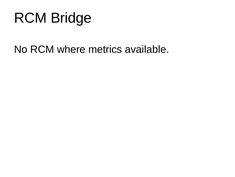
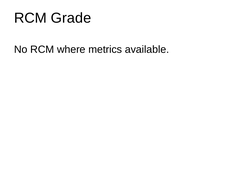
Bridge: Bridge -> Grade (71, 18)
